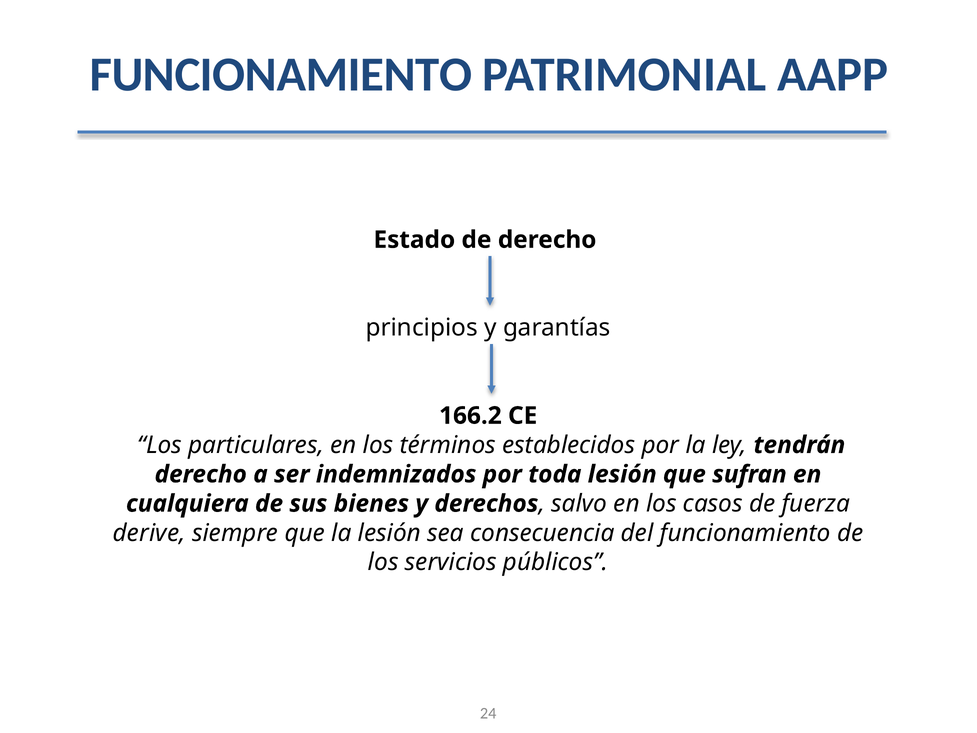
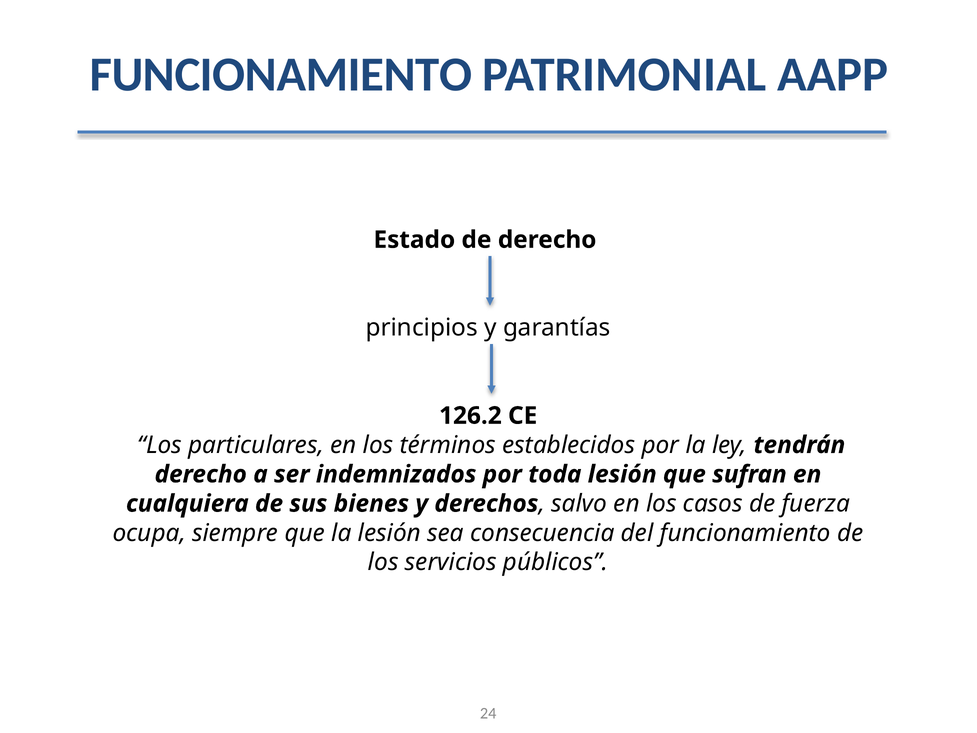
166.2: 166.2 -> 126.2 (470, 416)
derive: derive -> ocupa (149, 533)
